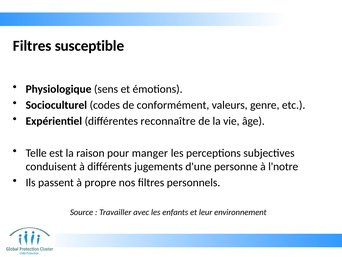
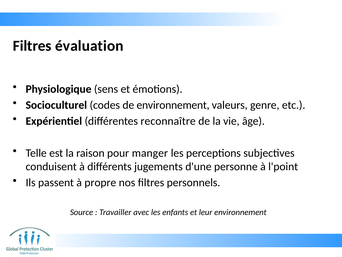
susceptible: susceptible -> évaluation (89, 46)
de conformément: conformément -> environnement (173, 105)
l'notre: l'notre -> l'point (283, 166)
